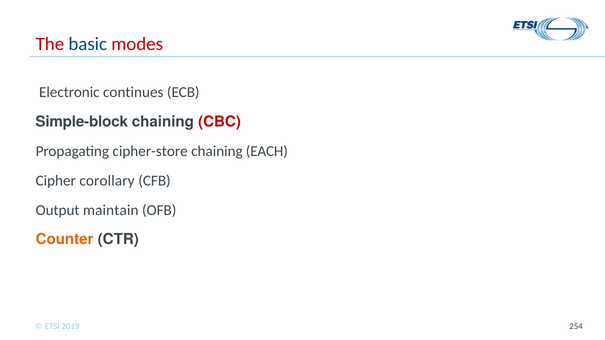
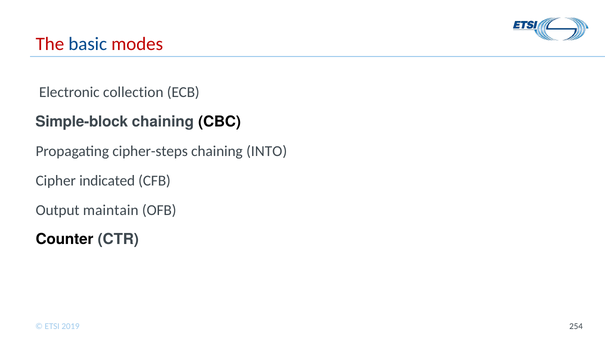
continues: continues -> collection (133, 92)
CBC colour: red -> black (220, 122)
cipher-store: cipher-store -> cipher-steps (150, 151)
EACH: EACH -> INTO (267, 151)
corollary: corollary -> indicated (107, 181)
Counter colour: orange -> black (65, 240)
